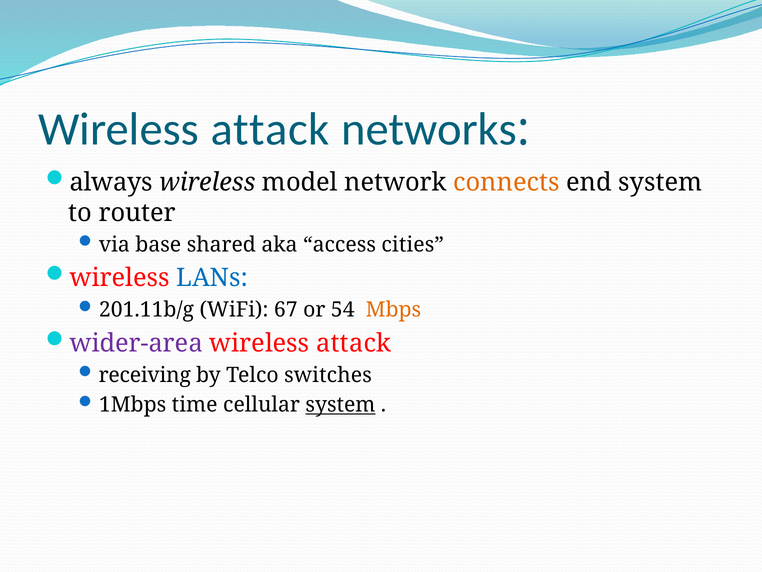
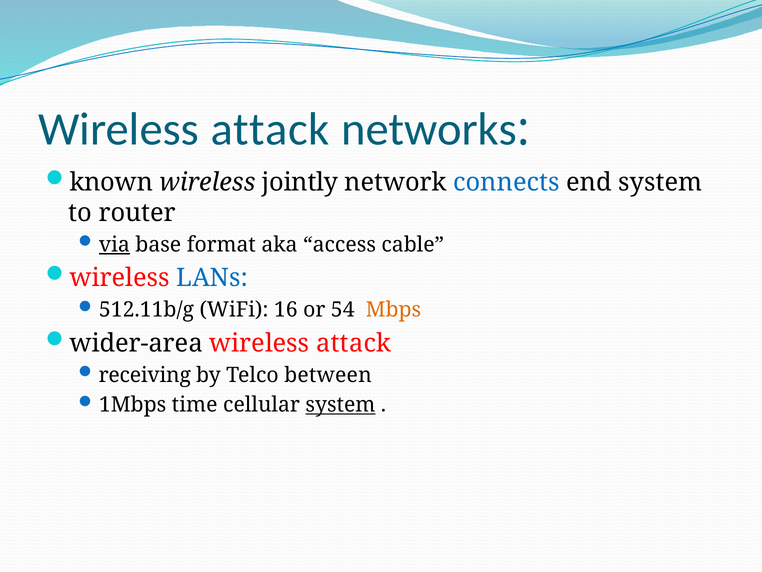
always: always -> known (111, 182)
model: model -> jointly (300, 182)
connects colour: orange -> blue (506, 182)
via underline: none -> present (114, 244)
shared: shared -> format (221, 244)
cities: cities -> cable (413, 244)
201.11b/g: 201.11b/g -> 512.11b/g (146, 310)
67: 67 -> 16 (286, 310)
wider-area colour: purple -> black (136, 343)
switches: switches -> between (328, 375)
